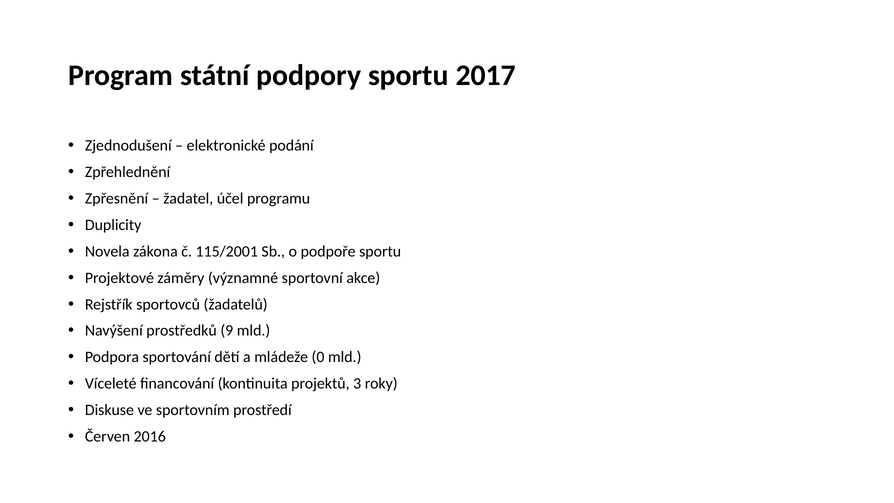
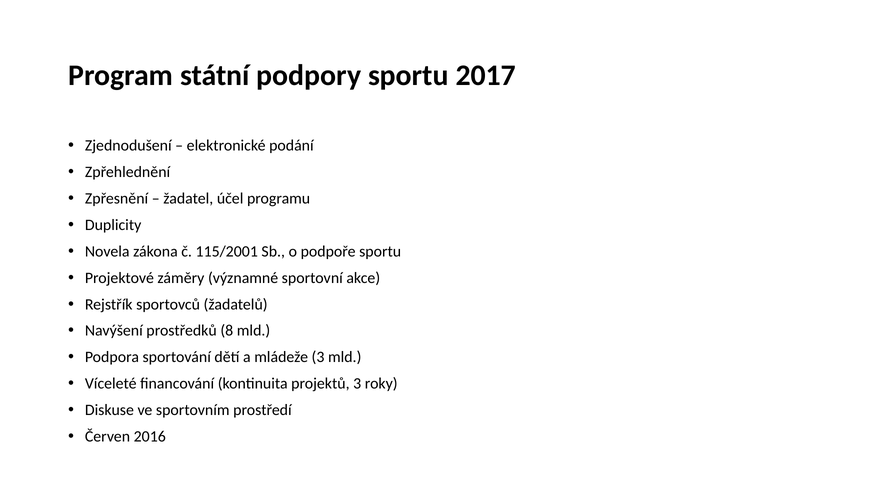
9: 9 -> 8 (227, 331)
mládeže 0: 0 -> 3 (318, 357)
